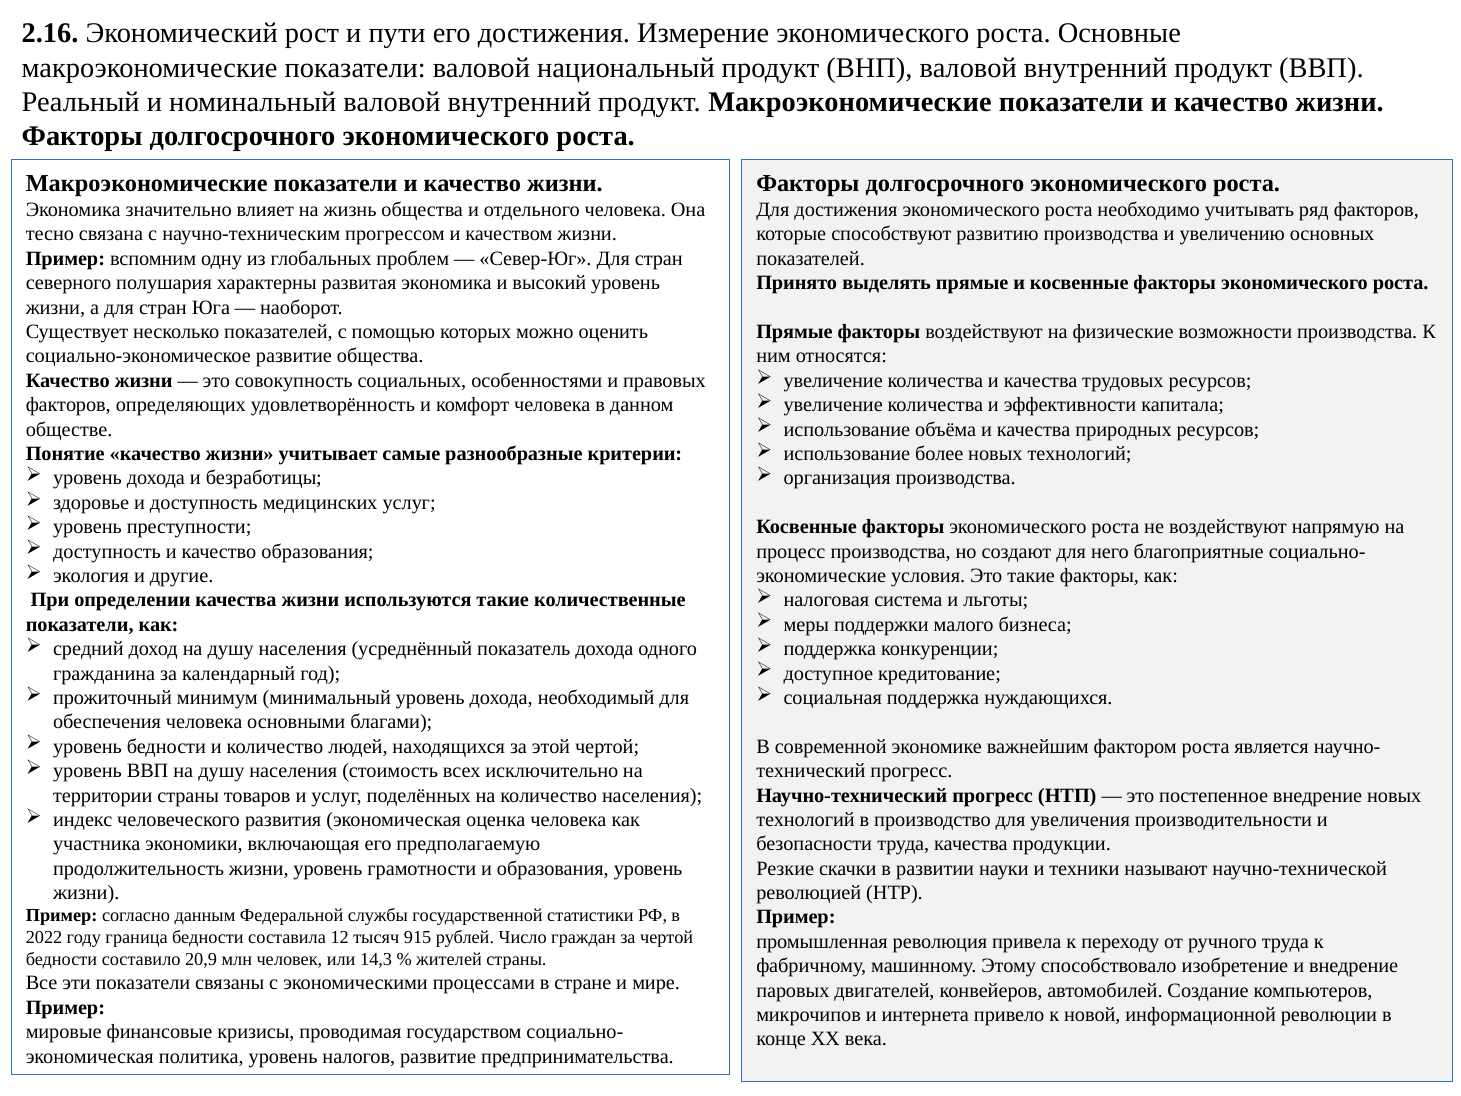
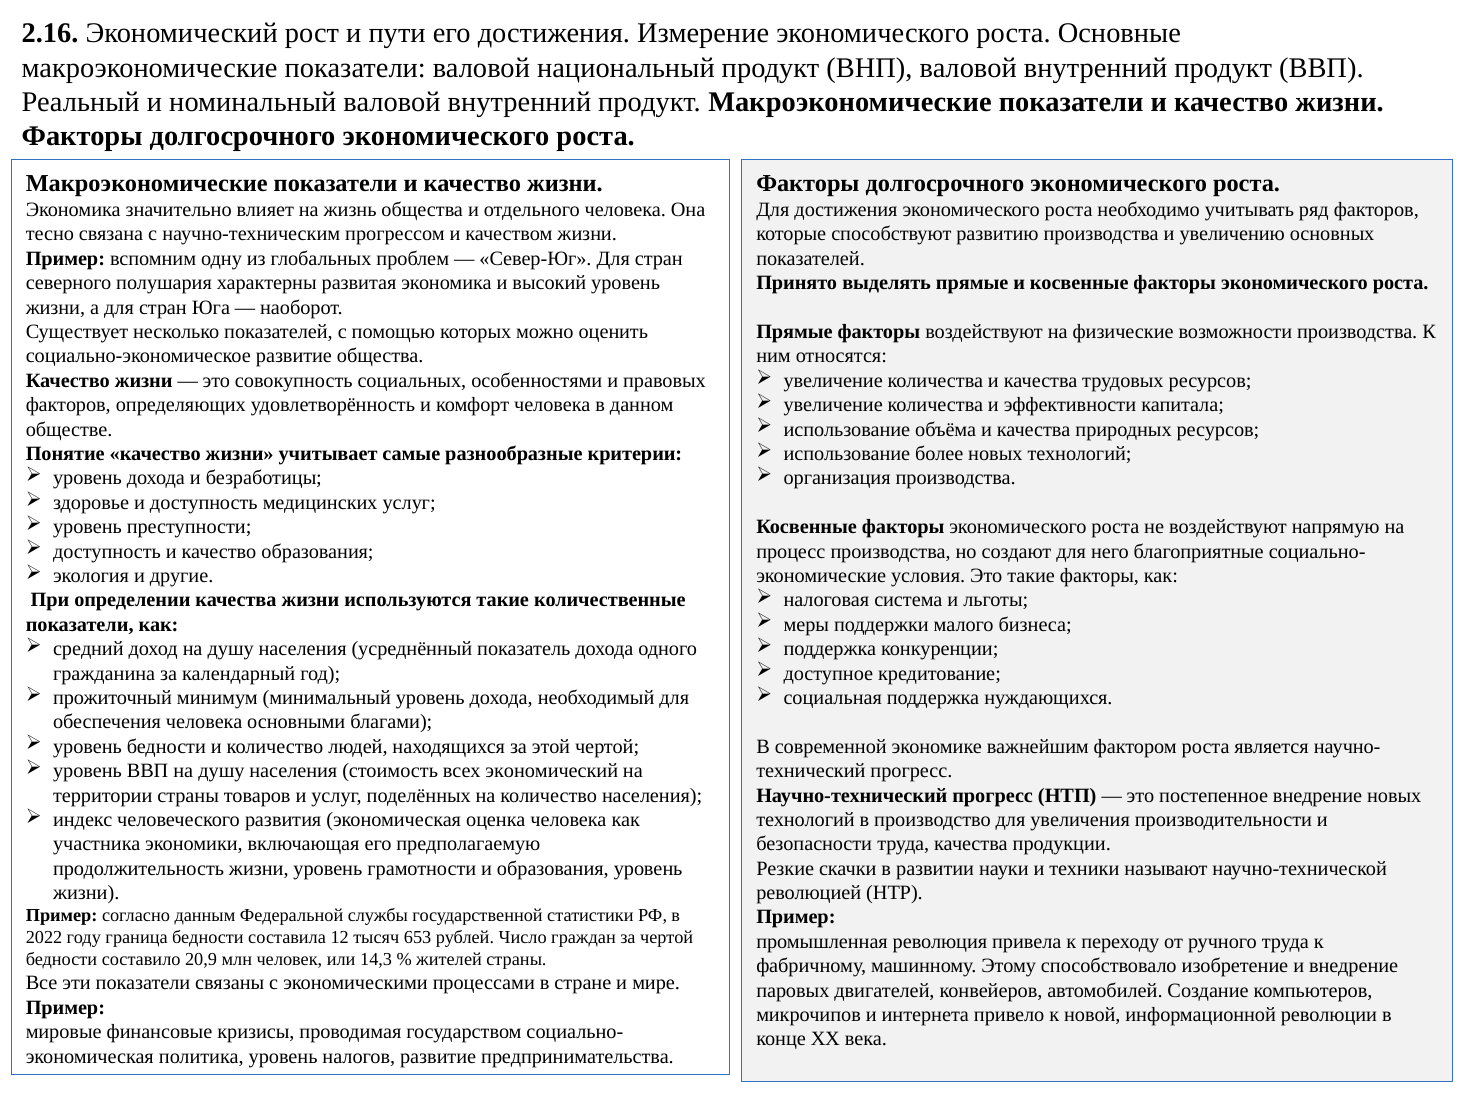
всех исключительно: исключительно -> экономический (552, 771)
915: 915 -> 653 (418, 938)
